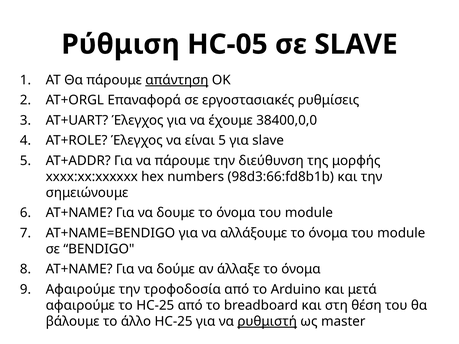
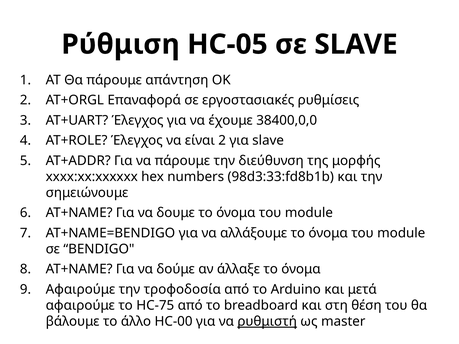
απάντηση underline: present -> none (177, 80)
είναι 5: 5 -> 2 (222, 141)
98d3:66:fd8b1b: 98d3:66:fd8b1b -> 98d3:33:fd8b1b (281, 177)
το HC-25: HC-25 -> HC-75 (155, 306)
άλλο HC-25: HC-25 -> HC-00 (174, 322)
